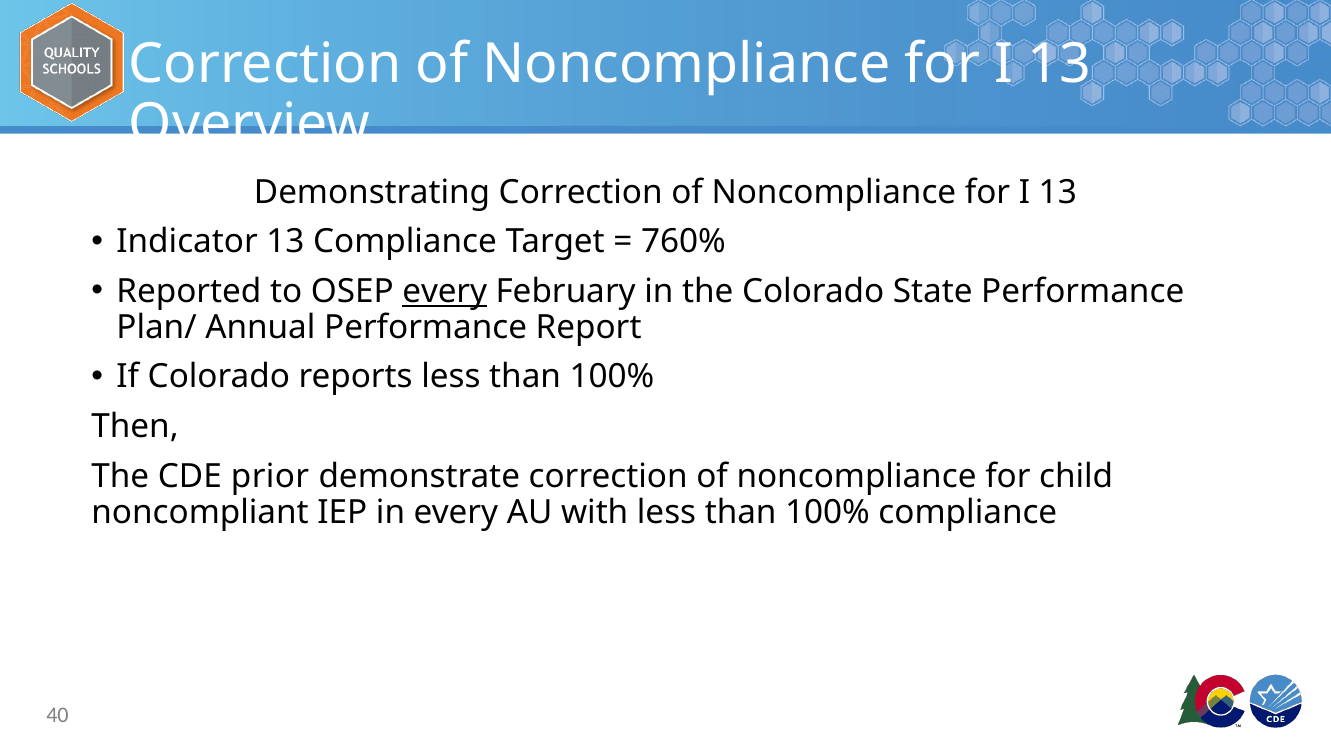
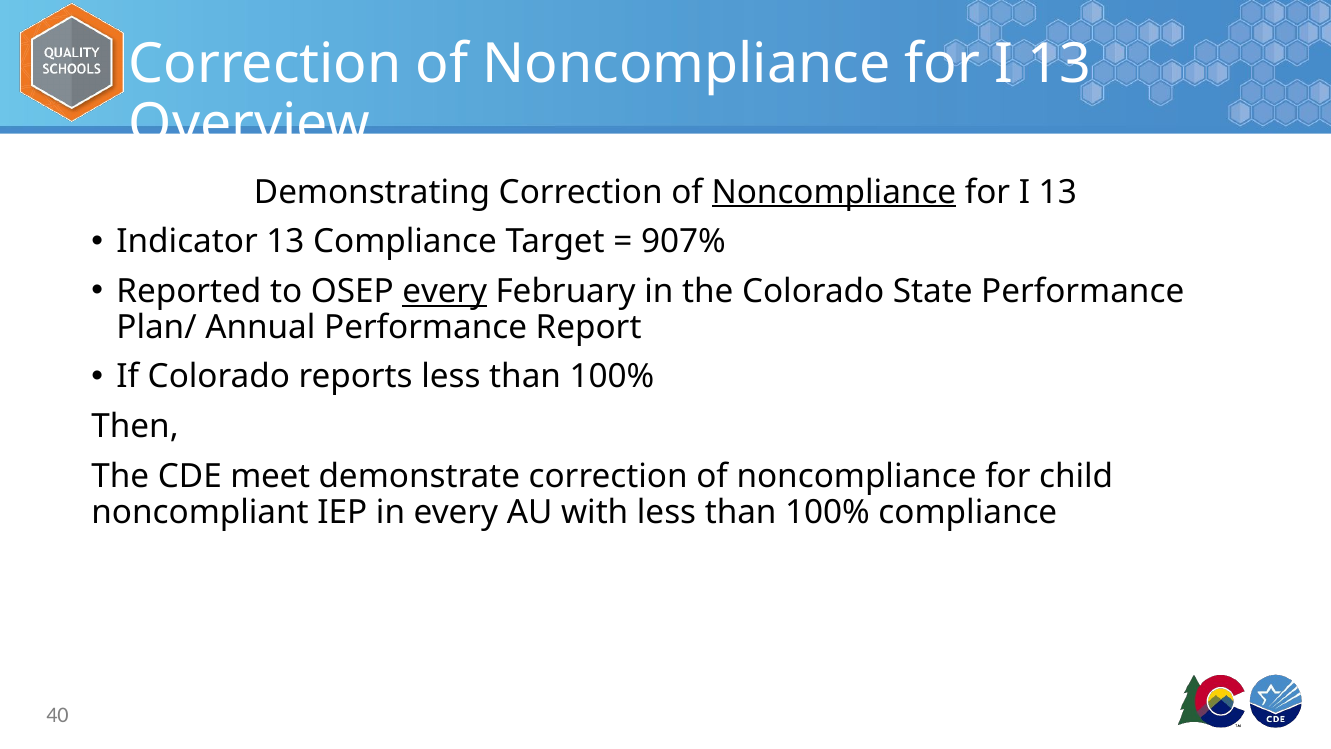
Noncompliance underline: none -> present (834, 192)
760%: 760% -> 907% (683, 241)
prior: prior -> meet (270, 476)
